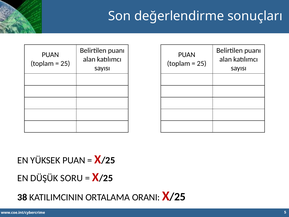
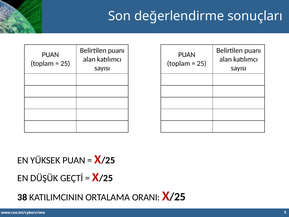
SORU: SORU -> GEÇTİ (72, 178)
